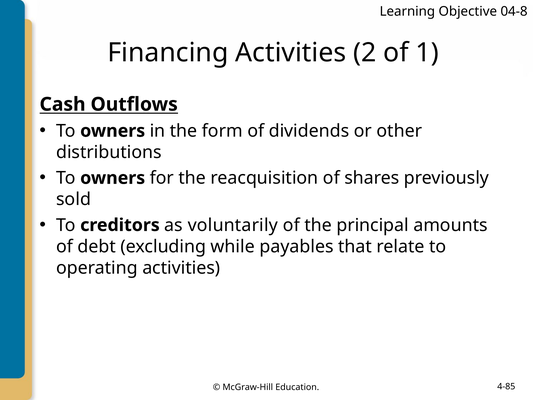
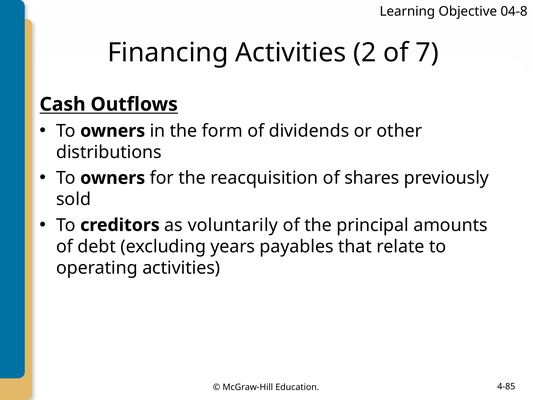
1: 1 -> 7 (427, 53)
while: while -> years (233, 246)
